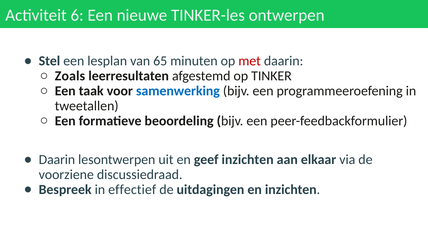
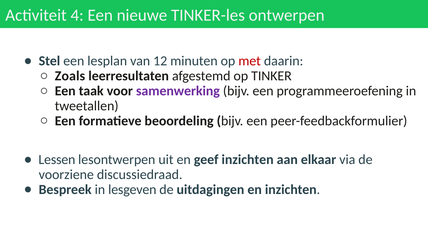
6: 6 -> 4 (77, 15)
65: 65 -> 12 (160, 61)
samenwerking colour: blue -> purple (178, 91)
Daarin: Daarin -> Lessen (57, 160)
effectief: effectief -> lesgeven (132, 189)
